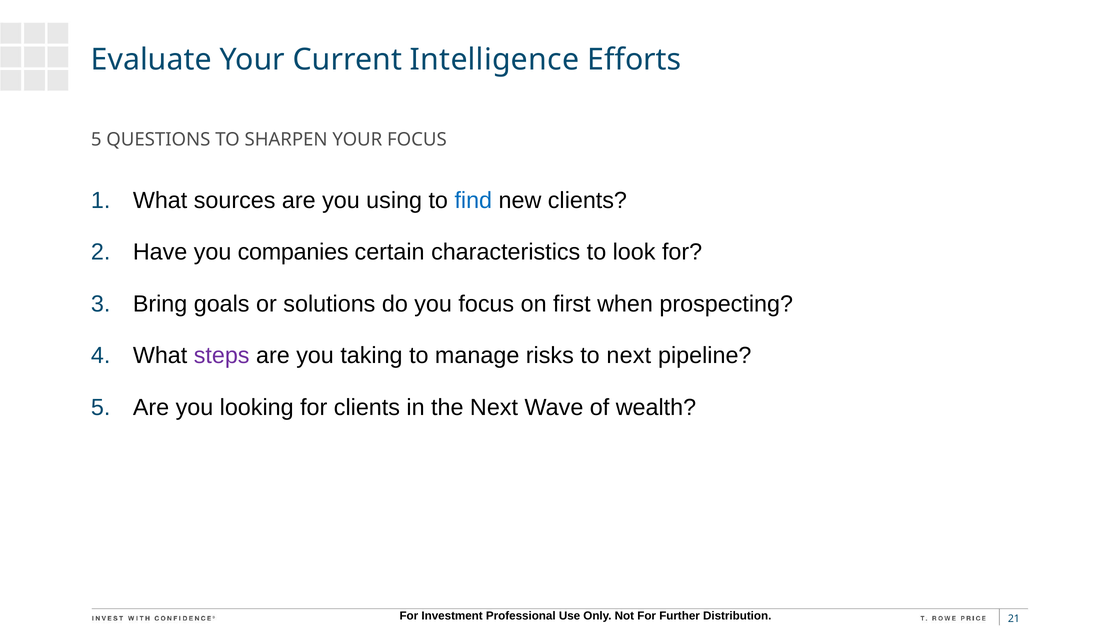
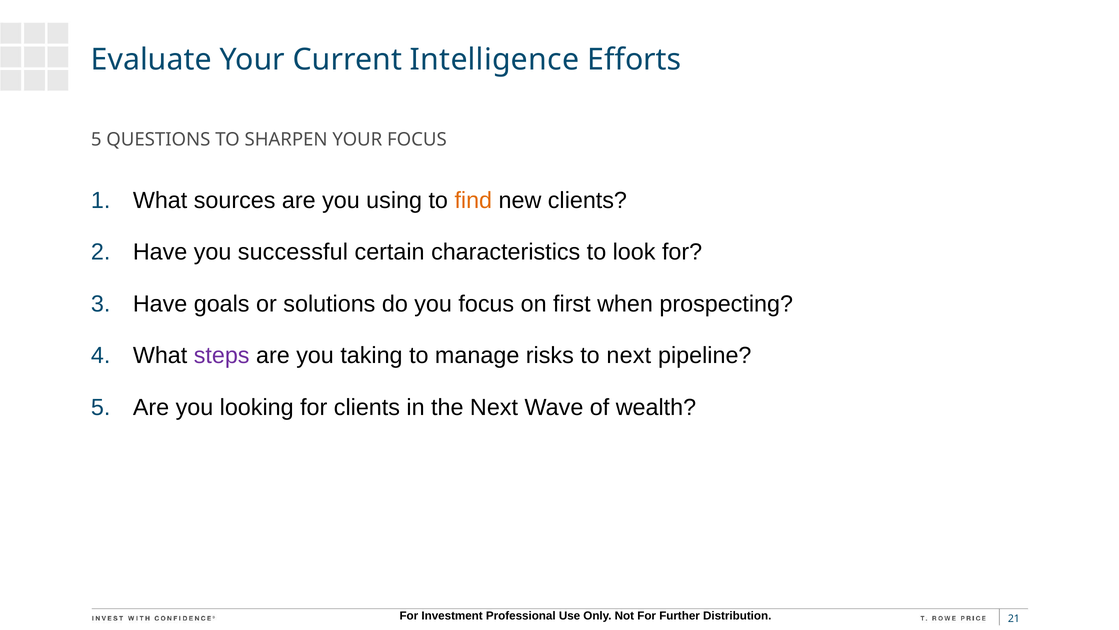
find colour: blue -> orange (473, 200)
companies: companies -> successful (293, 252)
Bring: Bring -> Have (160, 304)
